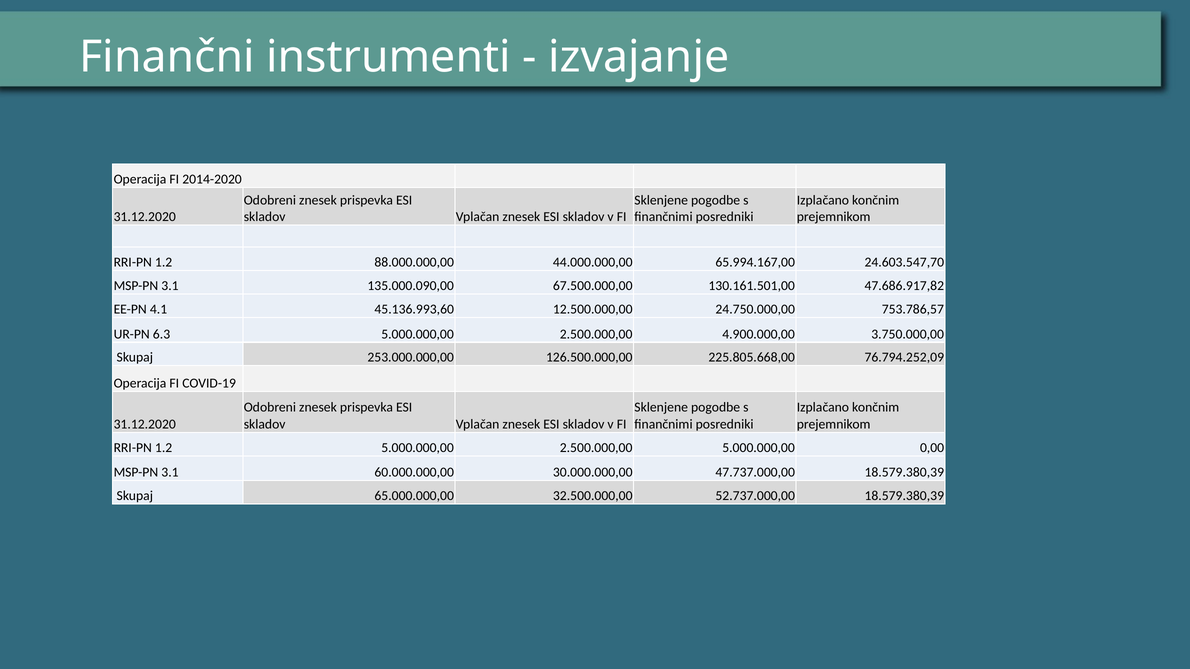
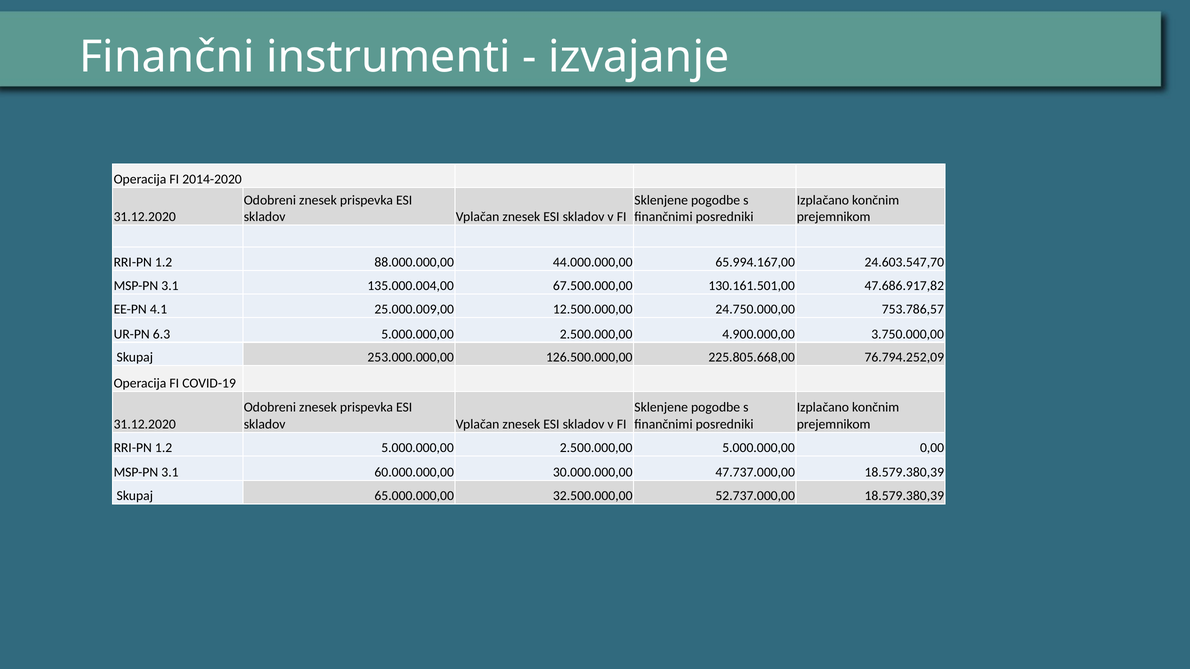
135.000.090,00: 135.000.090,00 -> 135.000.004,00 (411, 286)
45.136.993,60: 45.136.993,60 -> 25.000.009,00 (414, 309)
